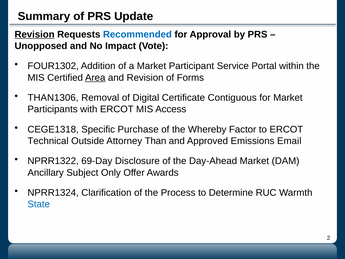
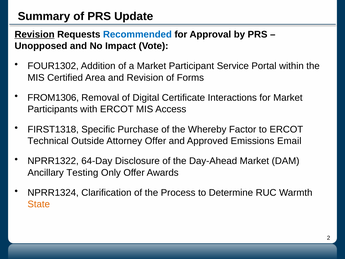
Area underline: present -> none (95, 78)
THAN1306: THAN1306 -> FROM1306 (53, 98)
Contiguous: Contiguous -> Interactions (232, 98)
CEGE1318: CEGE1318 -> FIRST1318 (53, 129)
Attorney Than: Than -> Offer (155, 141)
69-Day: 69-Day -> 64-Day (97, 161)
Subject: Subject -> Testing (82, 172)
State colour: blue -> orange (39, 204)
